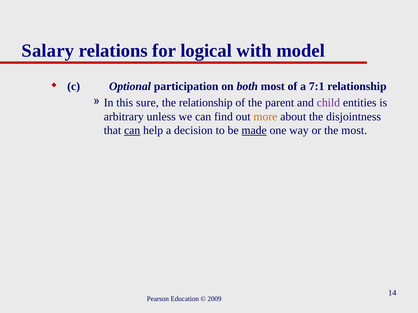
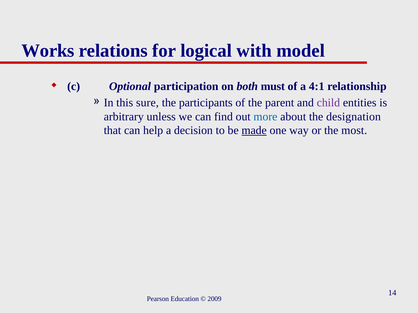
Salary: Salary -> Works (48, 51)
both most: most -> must (273, 87)
7:1: 7:1 -> 4:1 (317, 87)
the relationship: relationship -> participants (206, 103)
more colour: orange -> blue (265, 117)
disjointness: disjointness -> designation (354, 117)
can underline: present -> none (132, 131)
